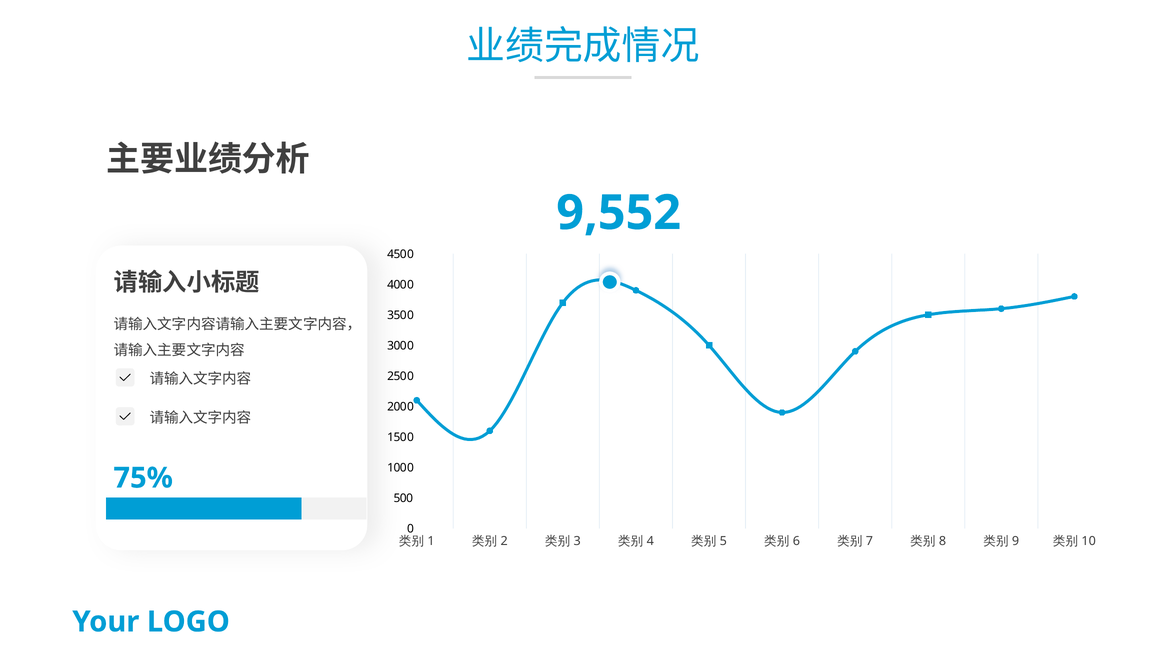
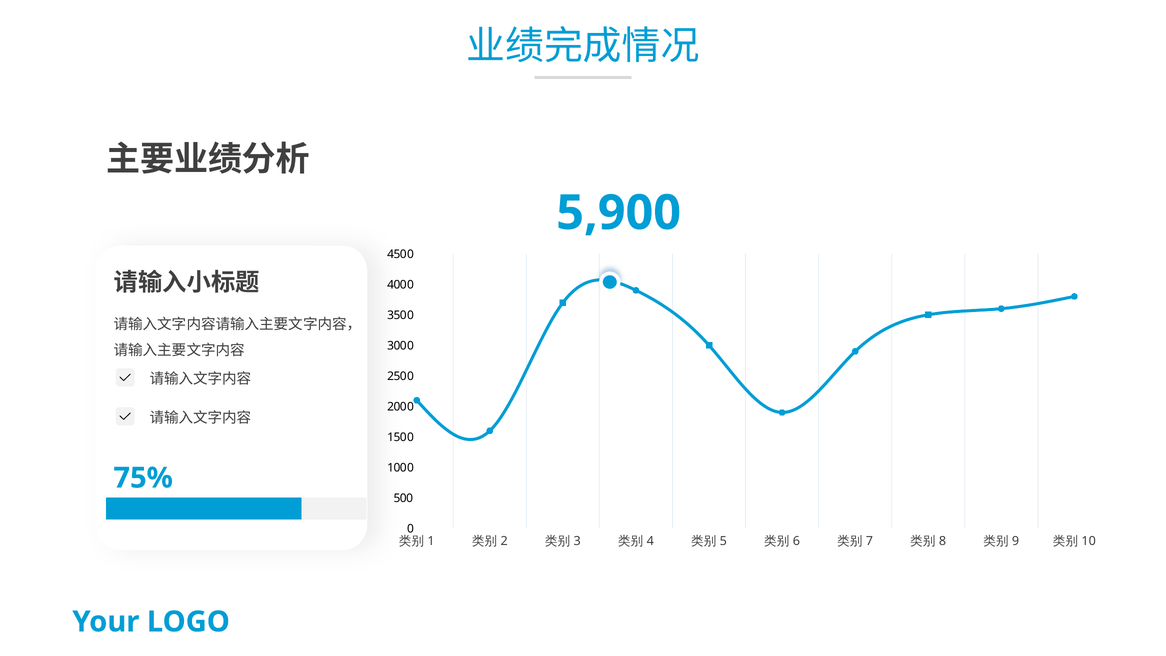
9,552: 9,552 -> 5,900 (619, 213)
